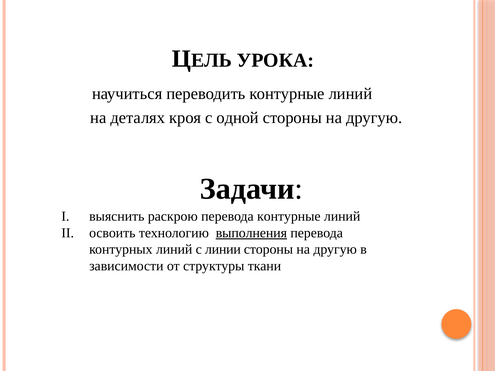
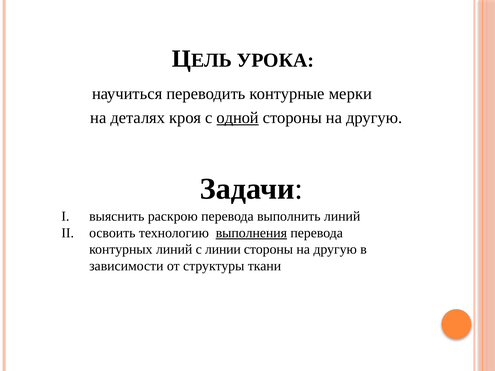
переводить контурные линий: линий -> мерки (350, 94)
одной underline: none -> present (238, 118)
перевода контурные: контурные -> выполнить (289, 217)
